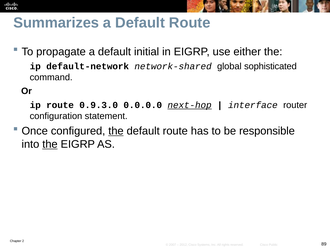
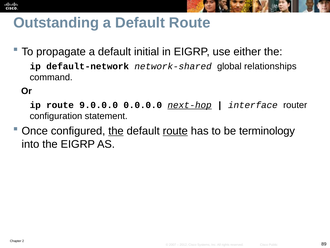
Summarizes: Summarizes -> Outstanding (56, 23)
sophisticated: sophisticated -> relationships (270, 66)
0.9.3.0: 0.9.3.0 -> 9.0.0.0 (99, 105)
route underline: none -> present (175, 131)
responsible: responsible -> terminology (267, 131)
the underline: present -> none (50, 144)
